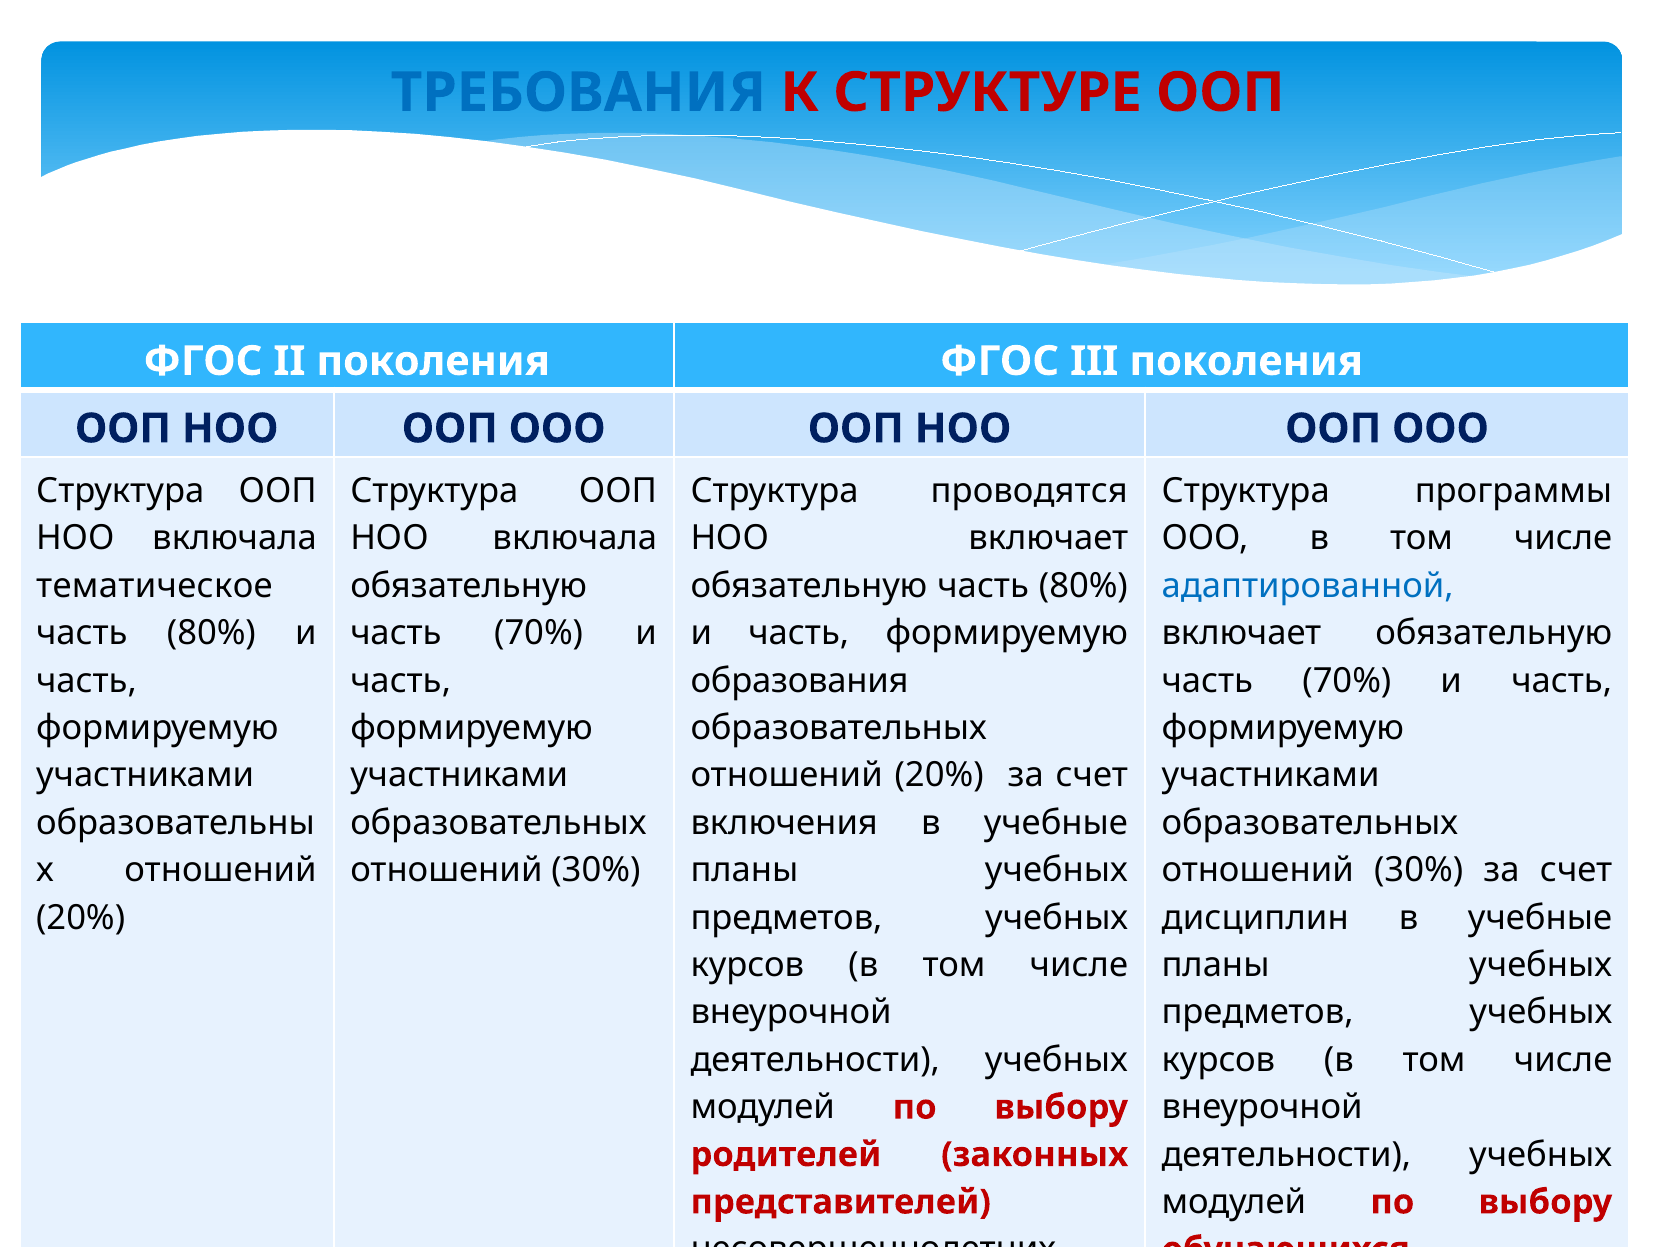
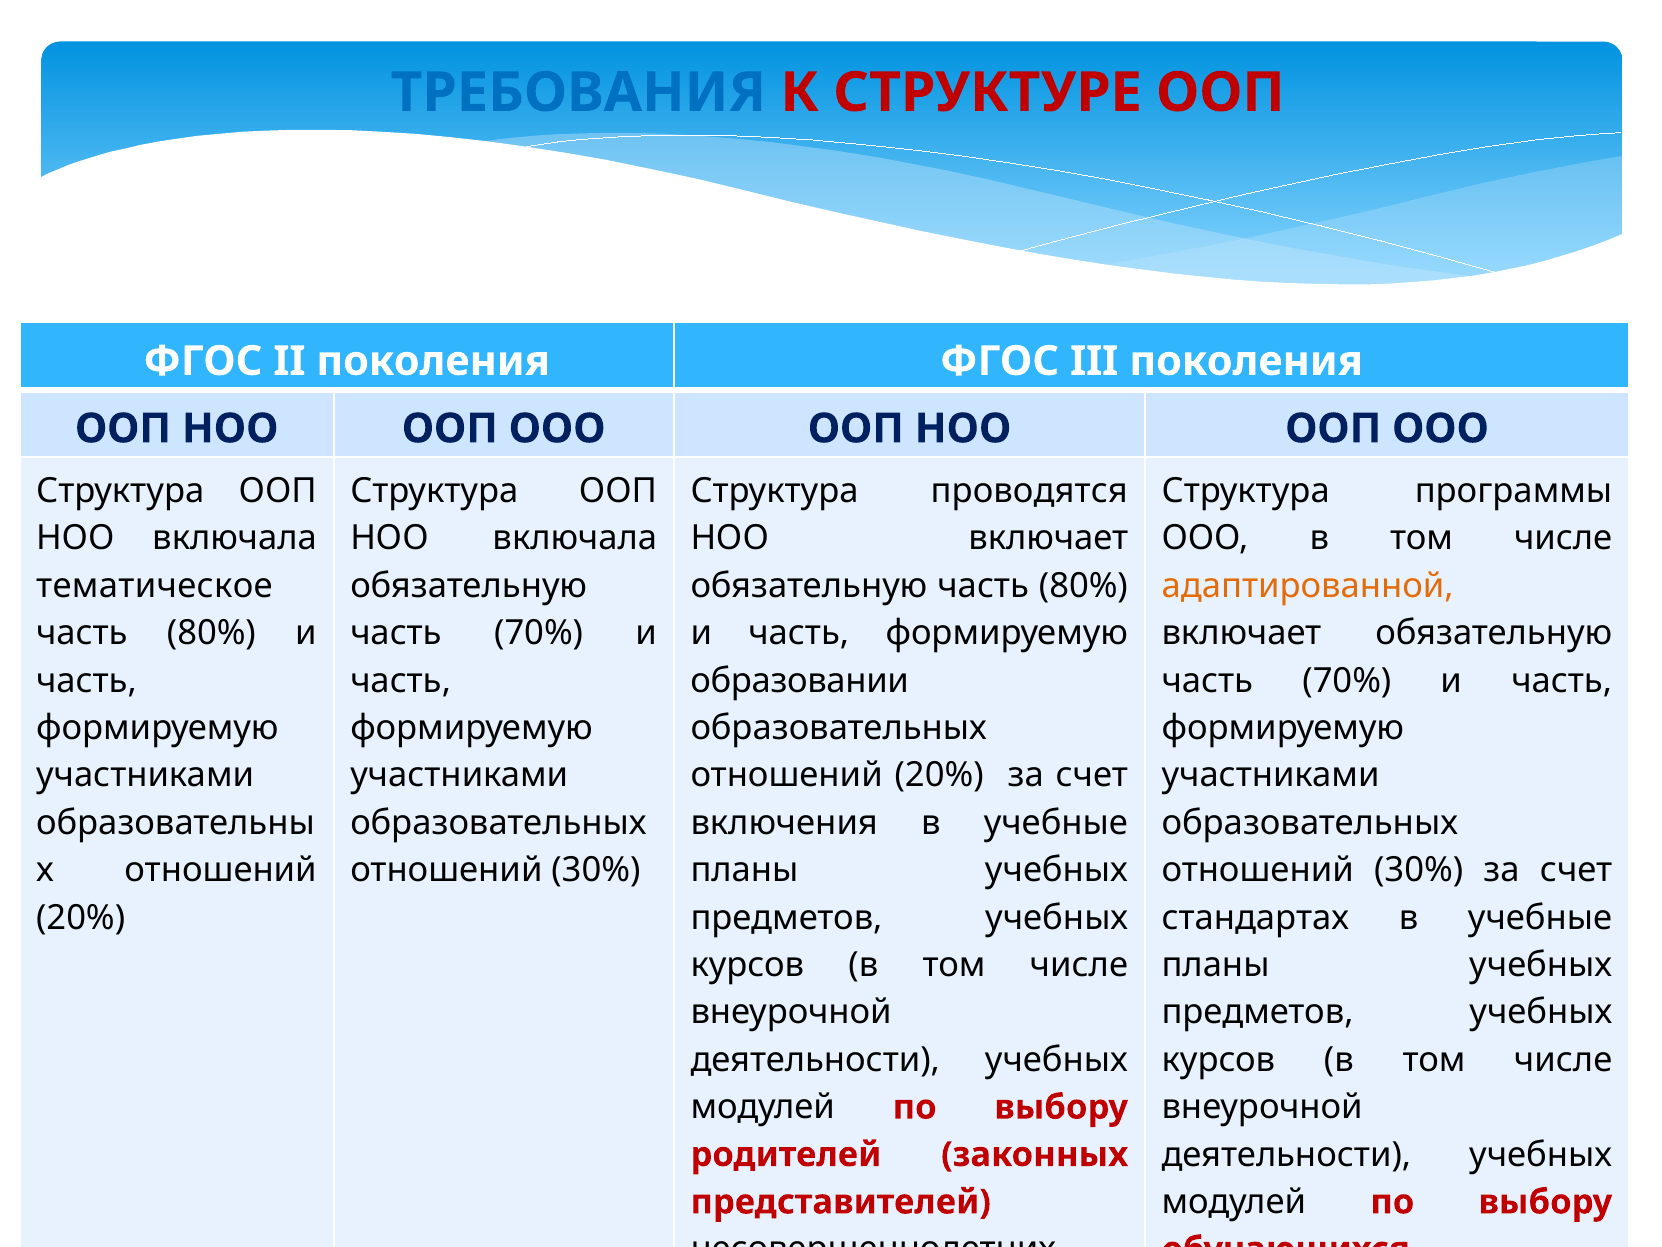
адаптированной colour: blue -> orange (1308, 586)
образования: образования -> образовании (800, 680)
дисциплин: дисциплин -> стандартах (1255, 917)
